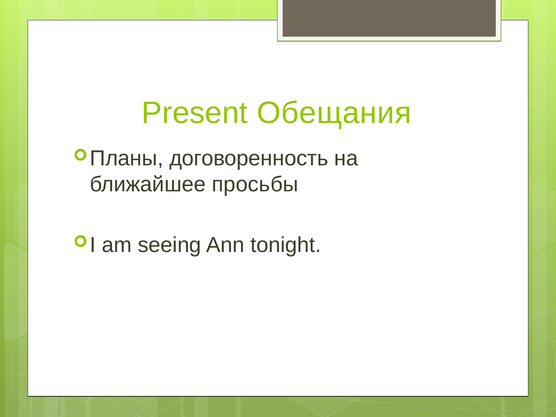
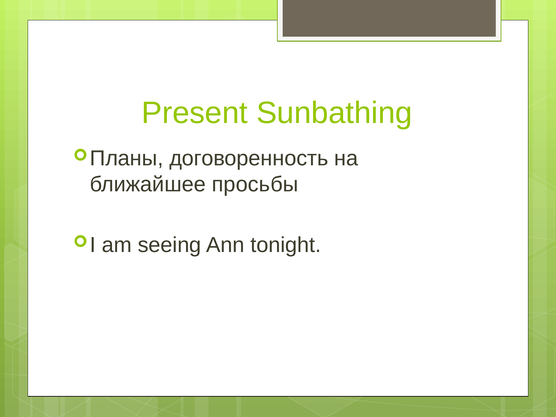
Обещания: Обещания -> Sunbathing (334, 113)
